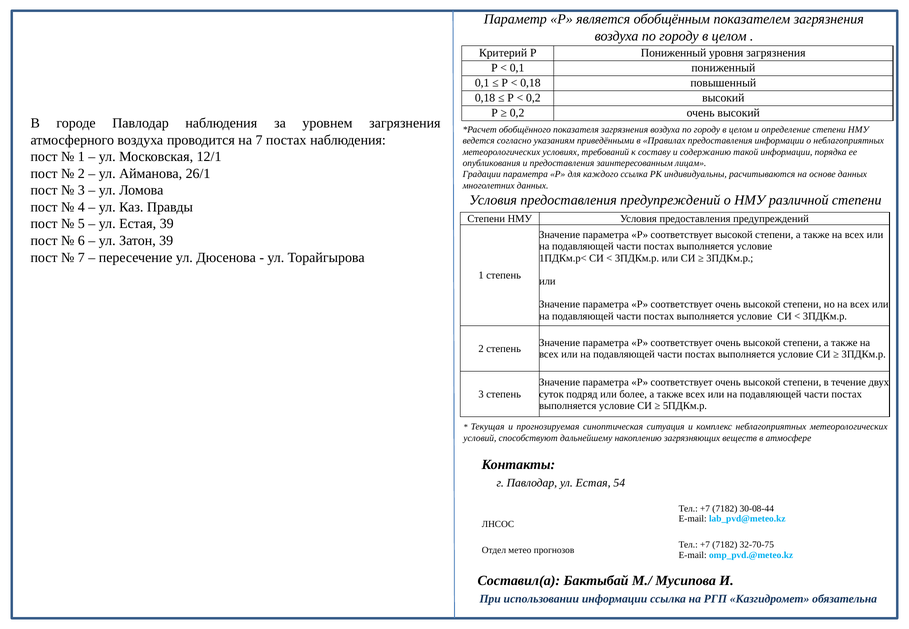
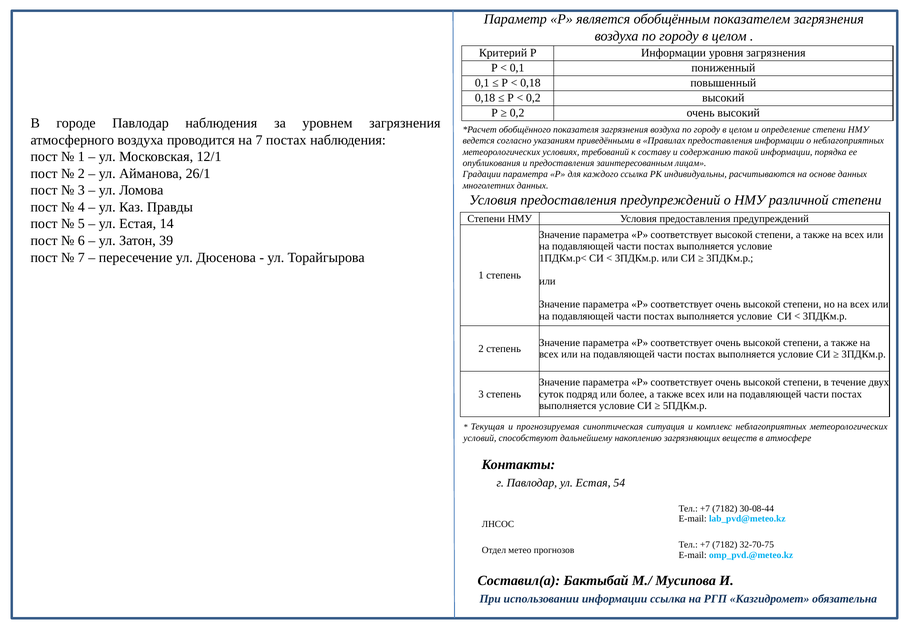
Р Пониженный: Пониженный -> Информации (674, 53)
Естая 39: 39 -> 14 (167, 224)
